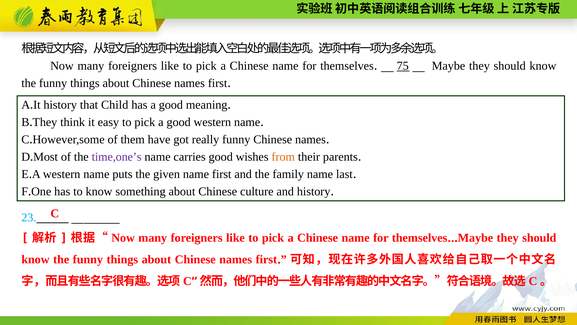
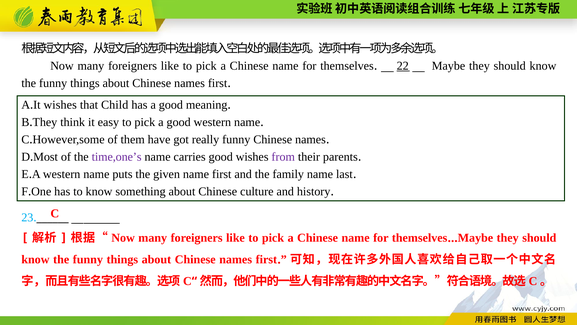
75: 75 -> 22 (403, 66)
It history: history -> wishes (60, 105)
from colour: orange -> purple (283, 157)
